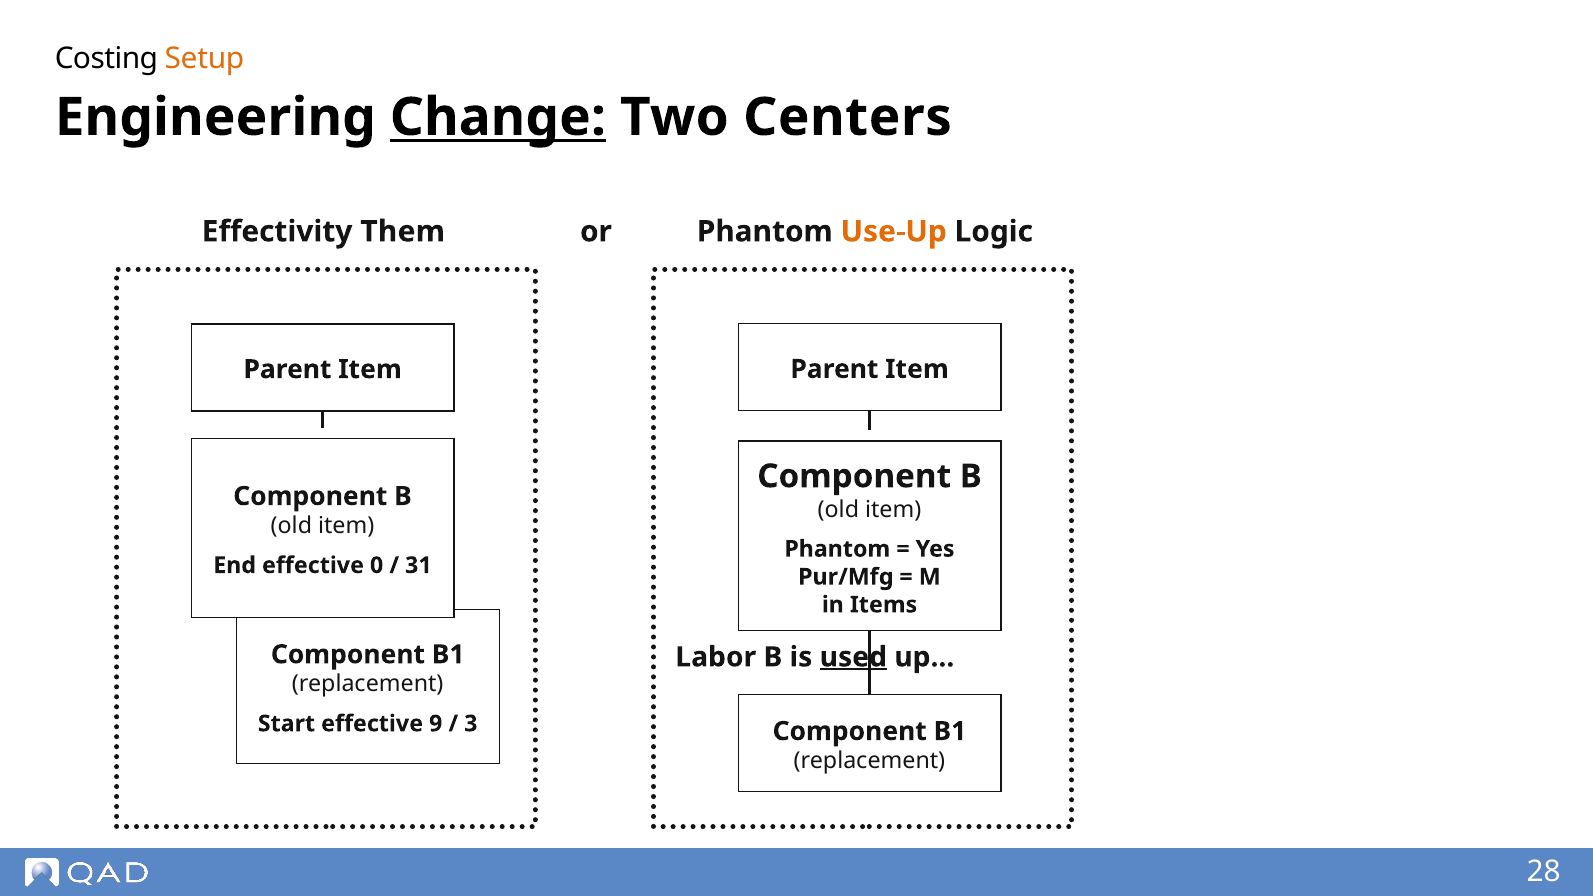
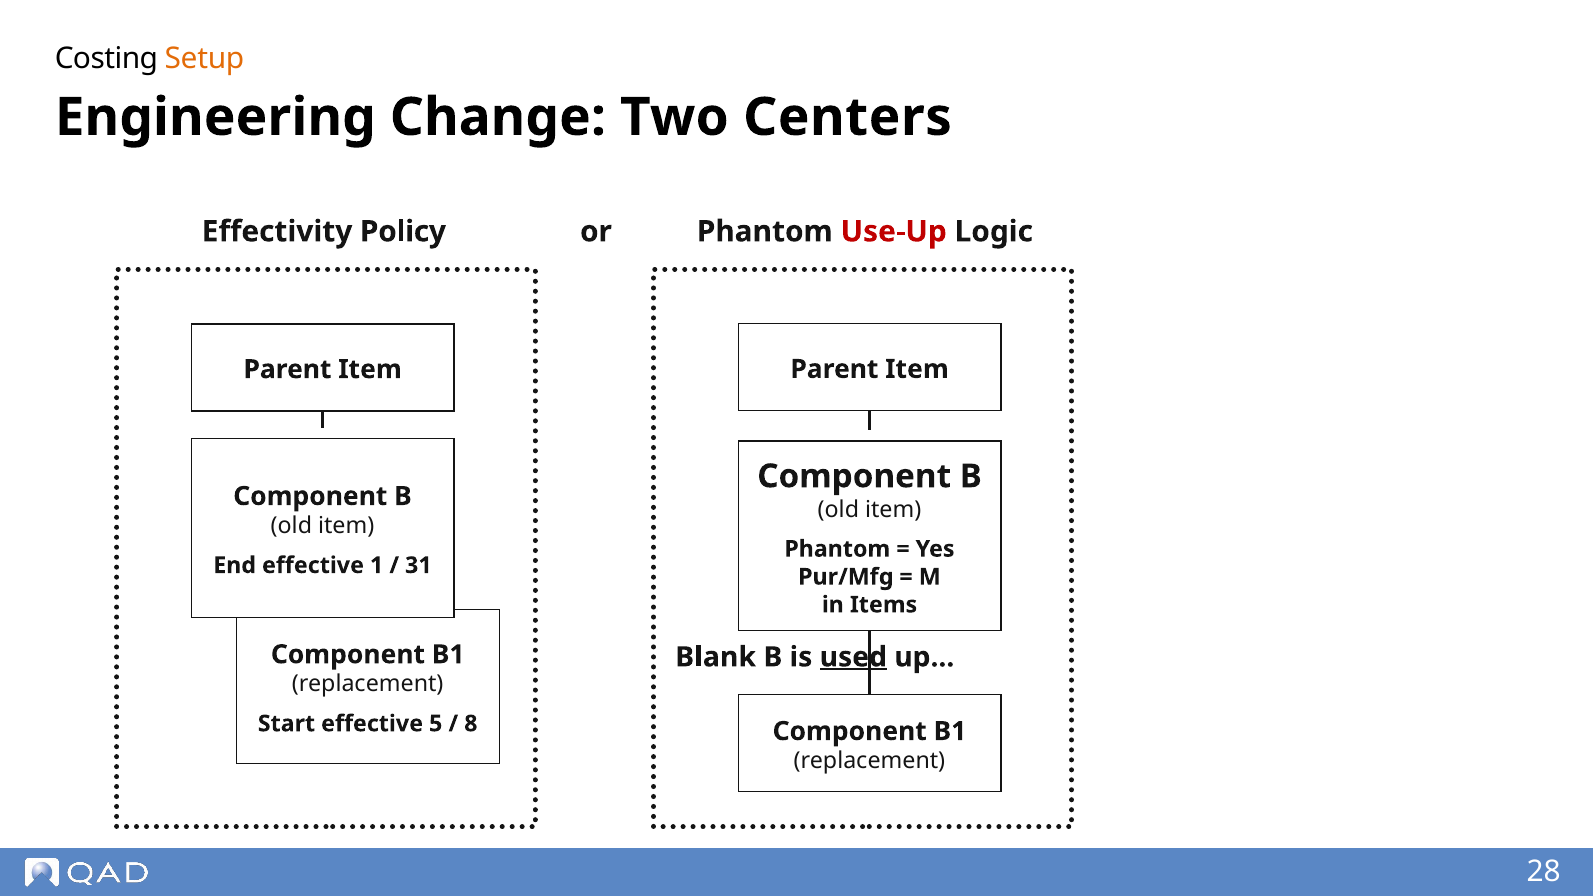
Change underline: present -> none (498, 117)
Them: Them -> Policy (403, 232)
Use-Up colour: orange -> red (894, 232)
0: 0 -> 1 (377, 565)
Labor: Labor -> Blank (716, 657)
9: 9 -> 5 (436, 724)
3: 3 -> 8 (471, 724)
